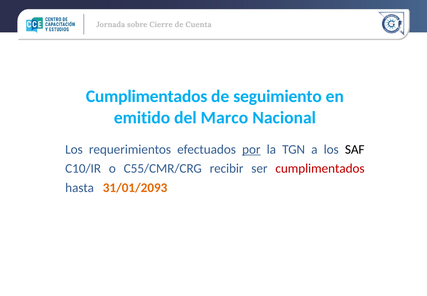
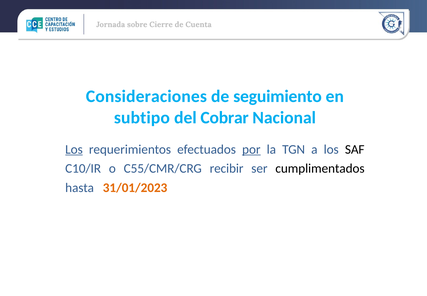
Cumplimentados: Cumplimentados -> Consideraciones (146, 96)
emitido: emitido -> subtipo (142, 118)
Marco: Marco -> Cobrar (225, 118)
Los underline: none -> present (74, 149)
cumplimentados colour: red -> black (320, 168)
31/01/2093: 31/01/2093 -> 31/01/2023 (135, 188)
